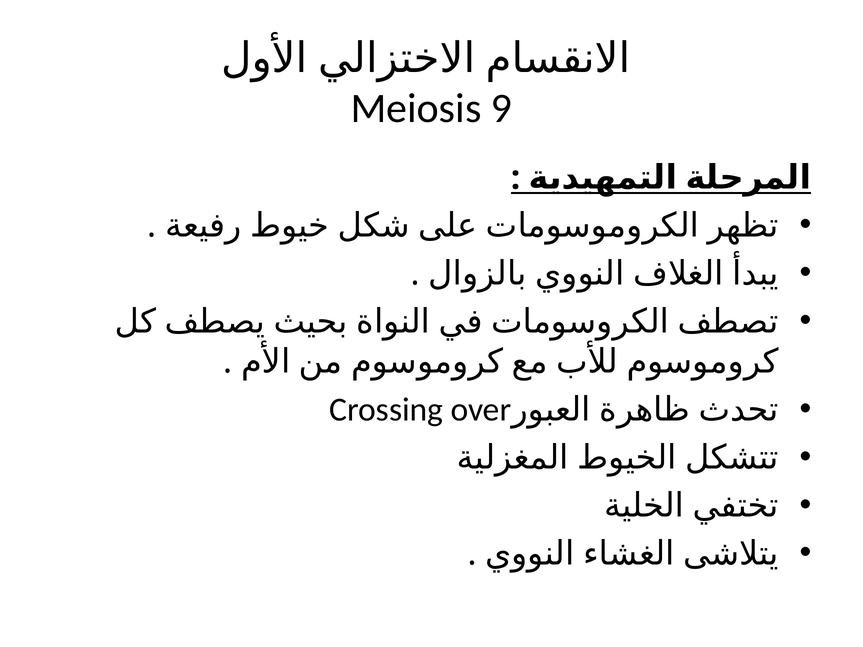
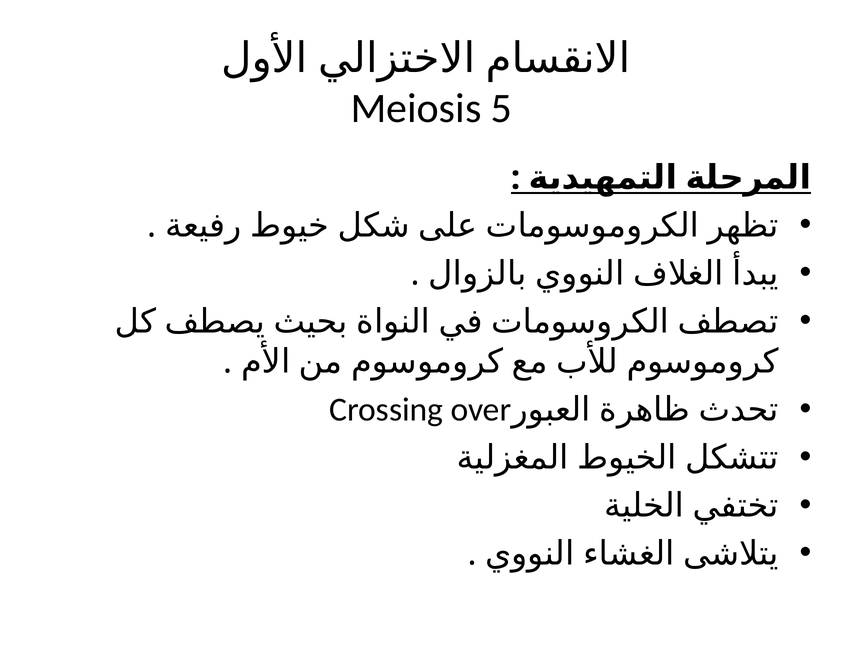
9: 9 -> 5 (502, 109)
